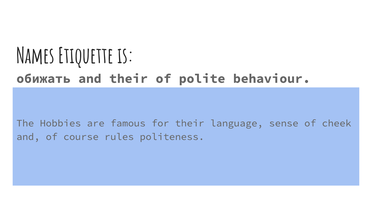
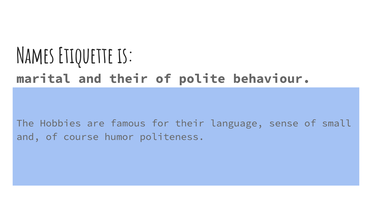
обижать: обижать -> marital (43, 79)
cheek: cheek -> small (337, 123)
rules: rules -> humor (119, 137)
